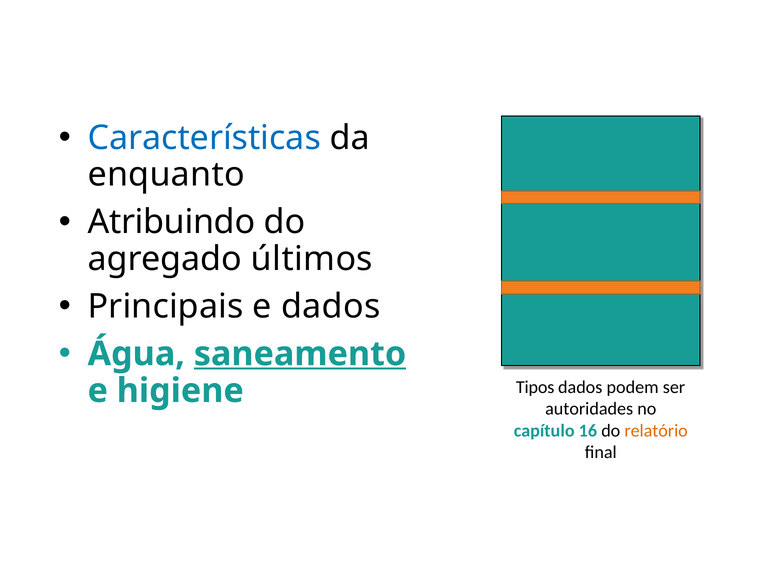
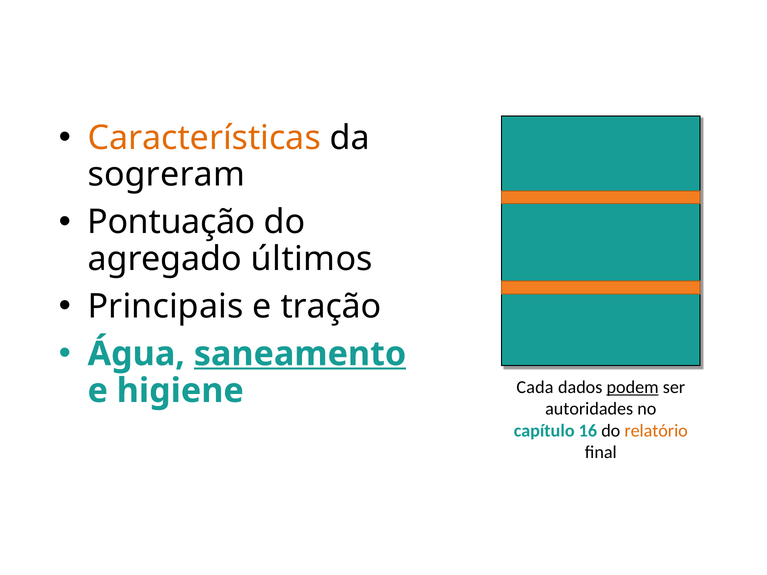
Características colour: blue -> orange (204, 138)
enquanto: enquanto -> sogreram (166, 175)
Atribuindo: Atribuindo -> Pontuação (171, 222)
e dados: dados -> tração (331, 307)
Tipos: Tipos -> Cada (535, 387)
podem underline: none -> present (633, 387)
